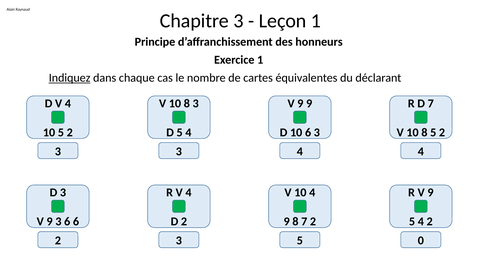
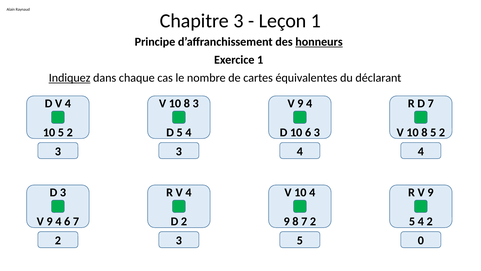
honneurs underline: none -> present (319, 42)
9: 9 -> 4 (309, 103)
3: 3 -> 4 (58, 221)
6 6: 6 -> 7 (76, 221)
